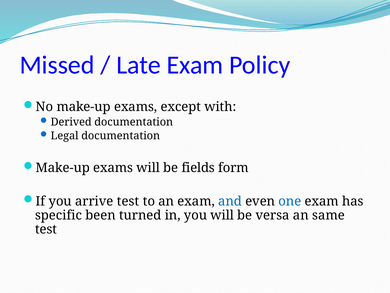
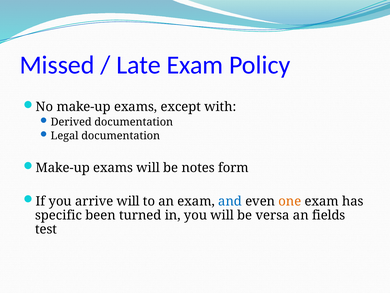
fields: fields -> notes (198, 168)
arrive test: test -> will (128, 201)
one colour: blue -> orange (290, 201)
same: same -> fields (329, 215)
